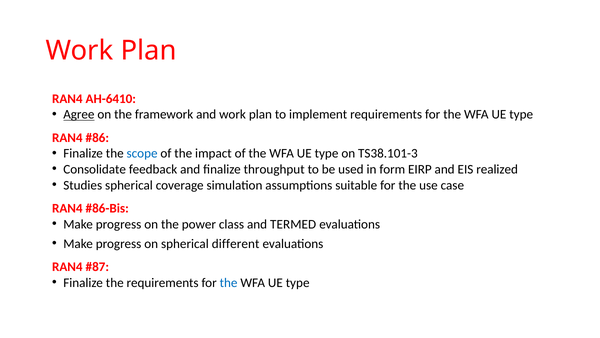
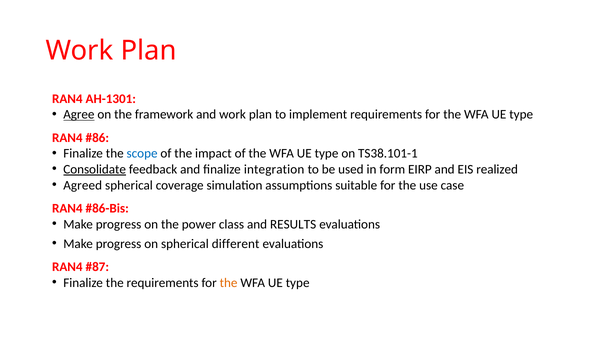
AH-6410: AH-6410 -> AH-1301 (111, 99)
TS38.101-3: TS38.101-3 -> TS38.101-1 (388, 153)
Consolidate underline: none -> present (95, 169)
throughput: throughput -> integration (274, 169)
Studies: Studies -> Agreed (83, 185)
TERMED: TERMED -> RESULTS (293, 224)
the colour: blue -> orange (229, 282)
